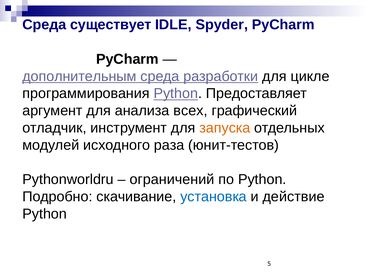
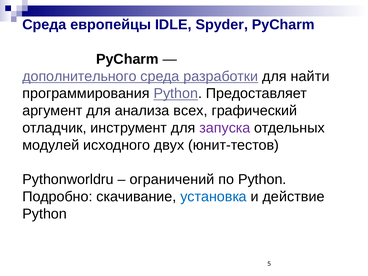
существует: существует -> европейцы (111, 25)
дополнительным: дополнительным -> дополнительного (80, 76)
цикле: цикле -> найти (310, 76)
запуска colour: orange -> purple (225, 128)
раза: раза -> двух (169, 145)
